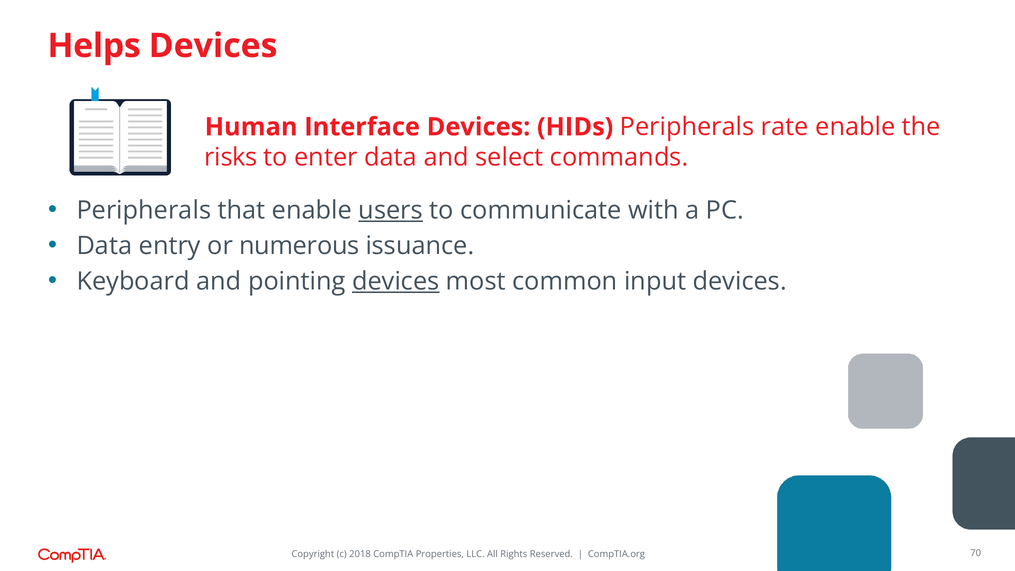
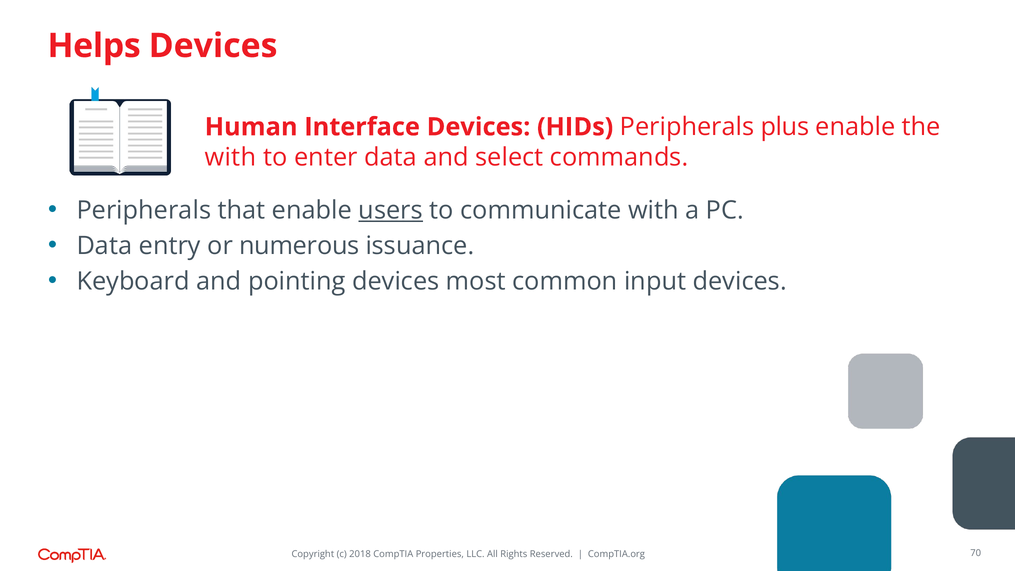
rate: rate -> plus (785, 127)
risks: risks -> with (231, 157)
devices underline: present -> none (396, 281)
